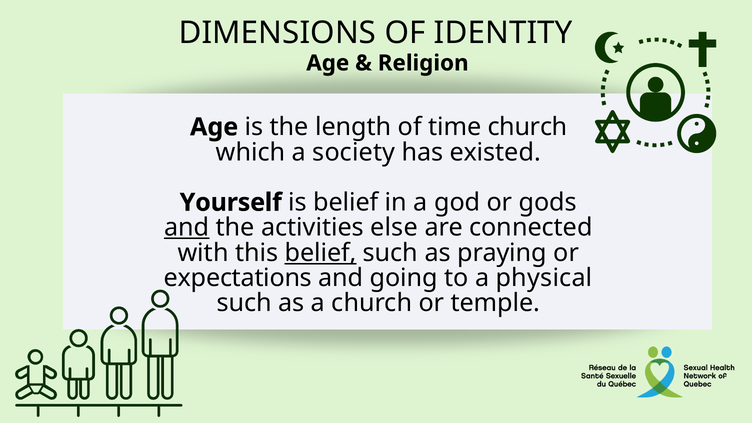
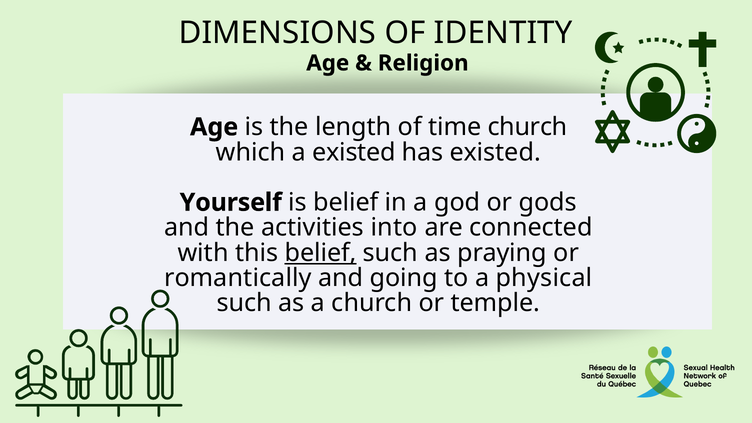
a society: society -> existed (354, 152)
and underline: present -> none (187, 228)
else: else -> into (394, 228)
expectations: expectations -> romantically (238, 278)
